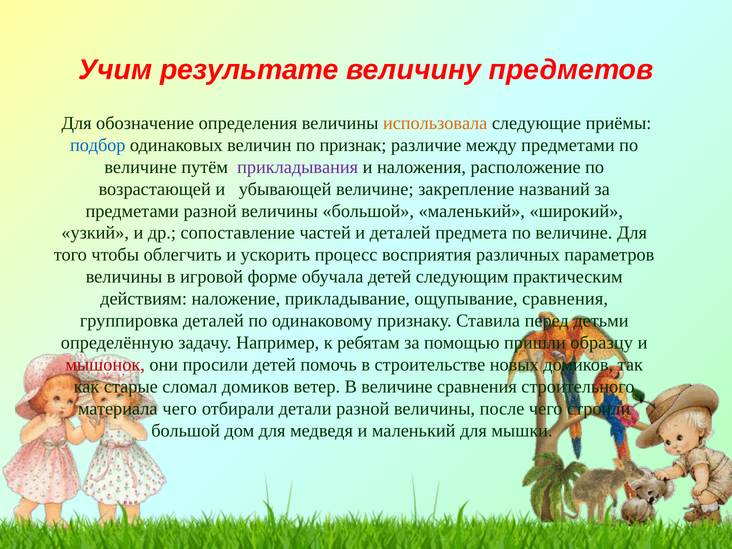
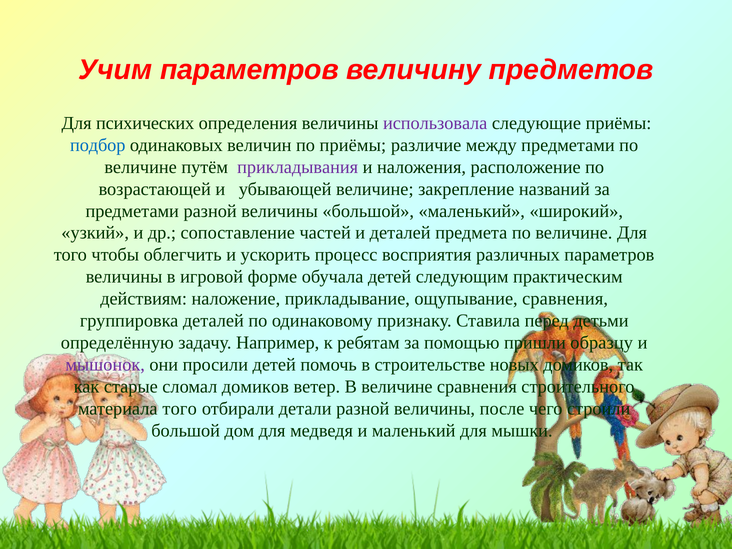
Учим результате: результате -> параметров (249, 70)
обозначение: обозначение -> психических (145, 123)
использовала colour: orange -> purple (435, 123)
по признак: признак -> приёмы (353, 145)
мышонок colour: red -> purple (105, 365)
материала чего: чего -> того (180, 409)
